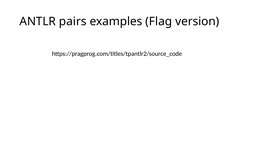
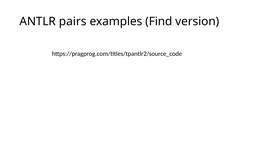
Flag: Flag -> Find (159, 22)
